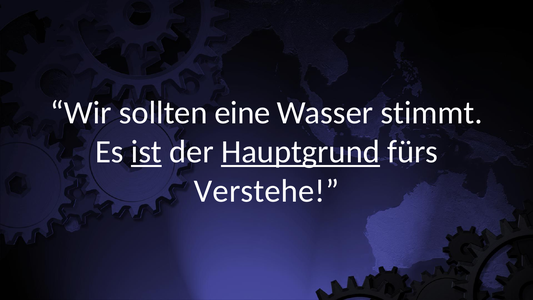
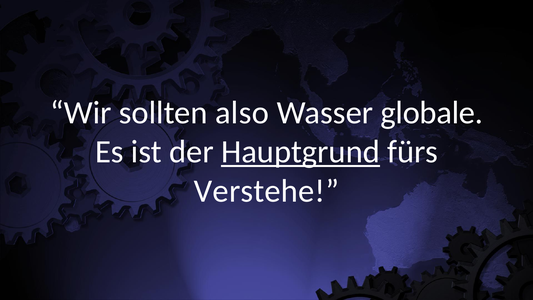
eine: eine -> also (242, 113)
stimmt: stimmt -> globale (432, 113)
ist underline: present -> none (146, 152)
